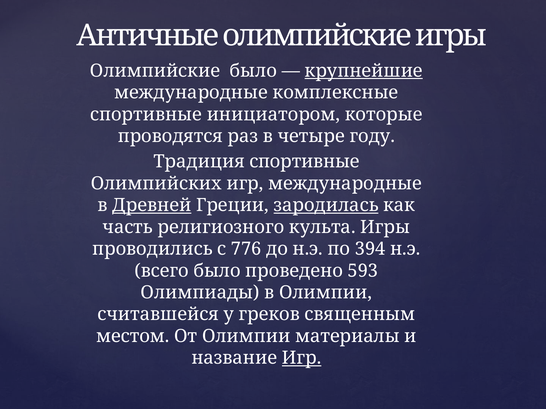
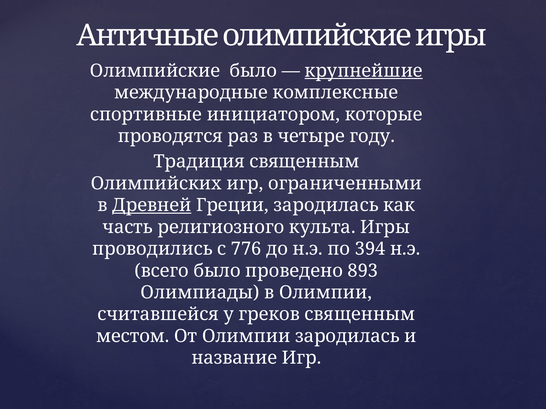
Традиция спортивные: спортивные -> священным (304, 162)
игр международные: международные -> ограниченными (345, 184)
зародилась underline: present -> none (326, 205)
593: 593 -> 893 (363, 271)
Олимпии материалы: материалы -> зародилась (347, 337)
Игр underline: present -> none (302, 358)
